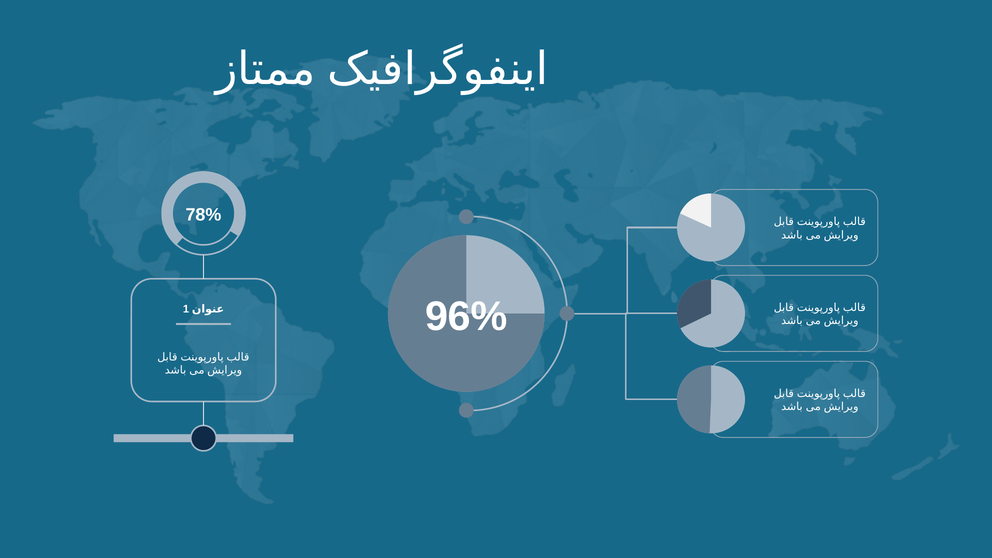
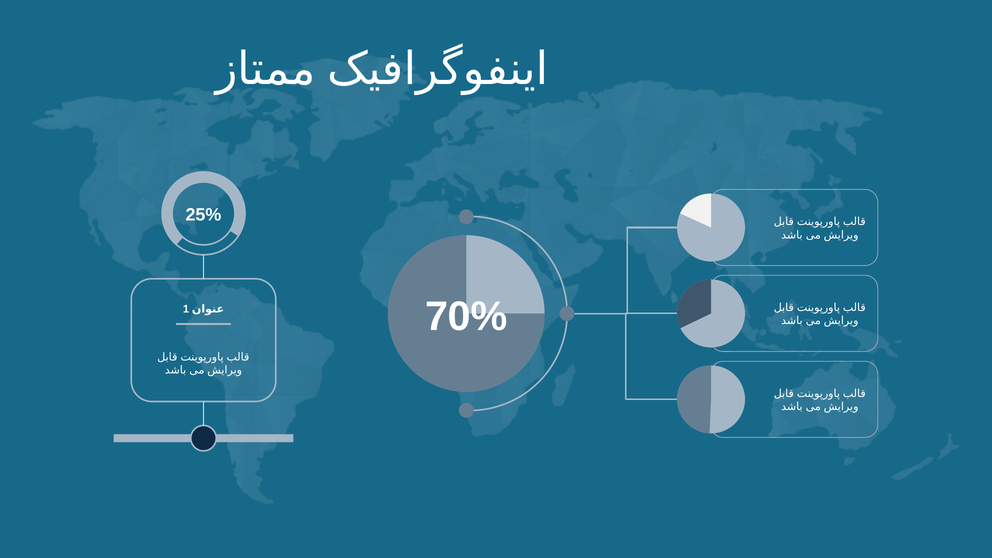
78%: 78% -> 25% (203, 215)
96%: 96% -> 70% (466, 316)
